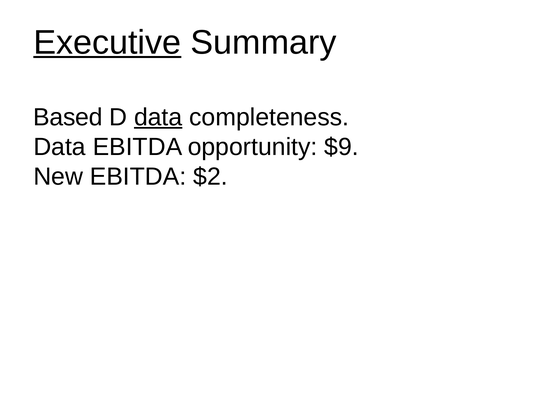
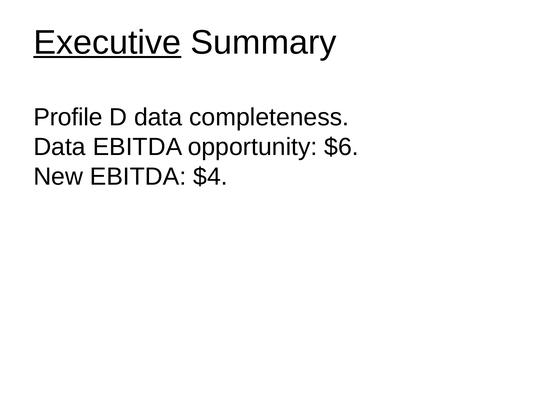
Based: Based -> Profile (68, 117)
data underline: present -> none (158, 117)
$9: $9 -> $6 (341, 147)
$2: $2 -> $4 (211, 177)
